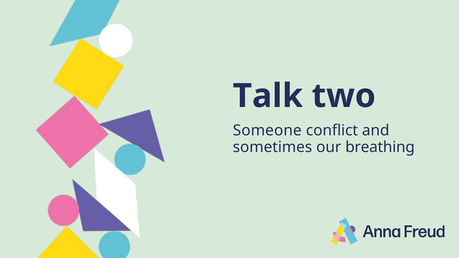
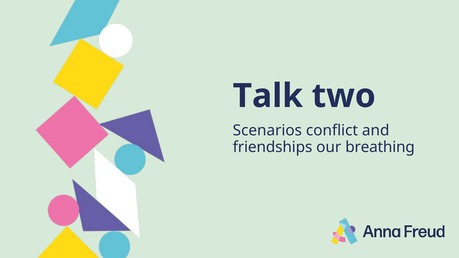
Someone: Someone -> Scenarios (267, 131)
sometimes: sometimes -> friendships (273, 147)
